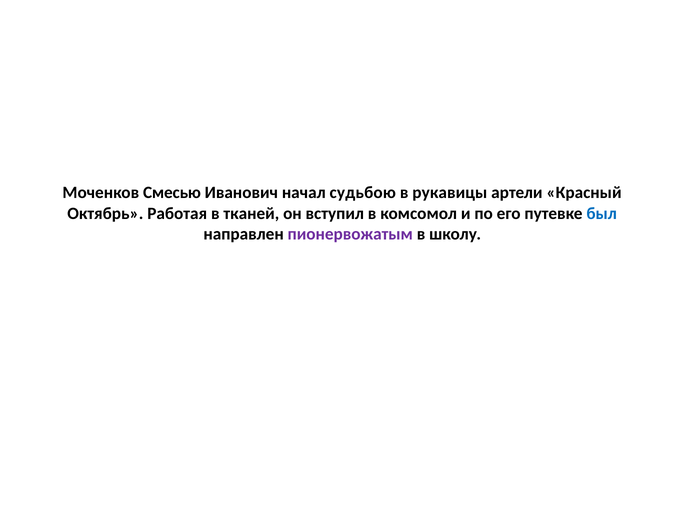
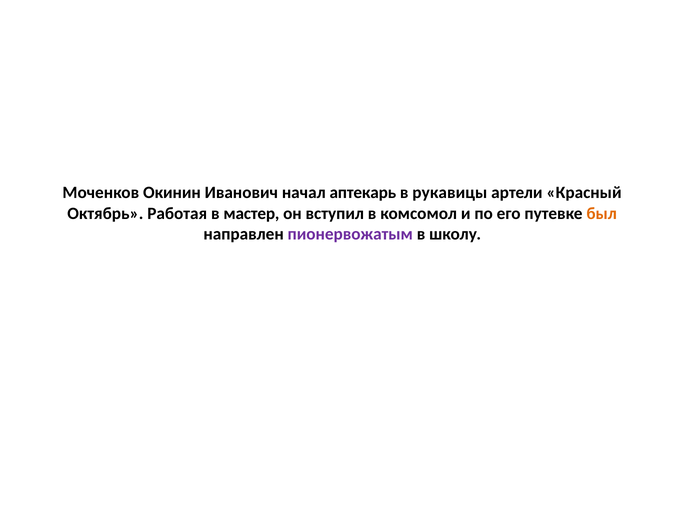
Смесью: Смесью -> Окинин (172, 193)
судьбою: судьбою -> аптекарь (363, 193)
тканей: тканей -> мастер (251, 213)
был colour: blue -> orange (602, 213)
